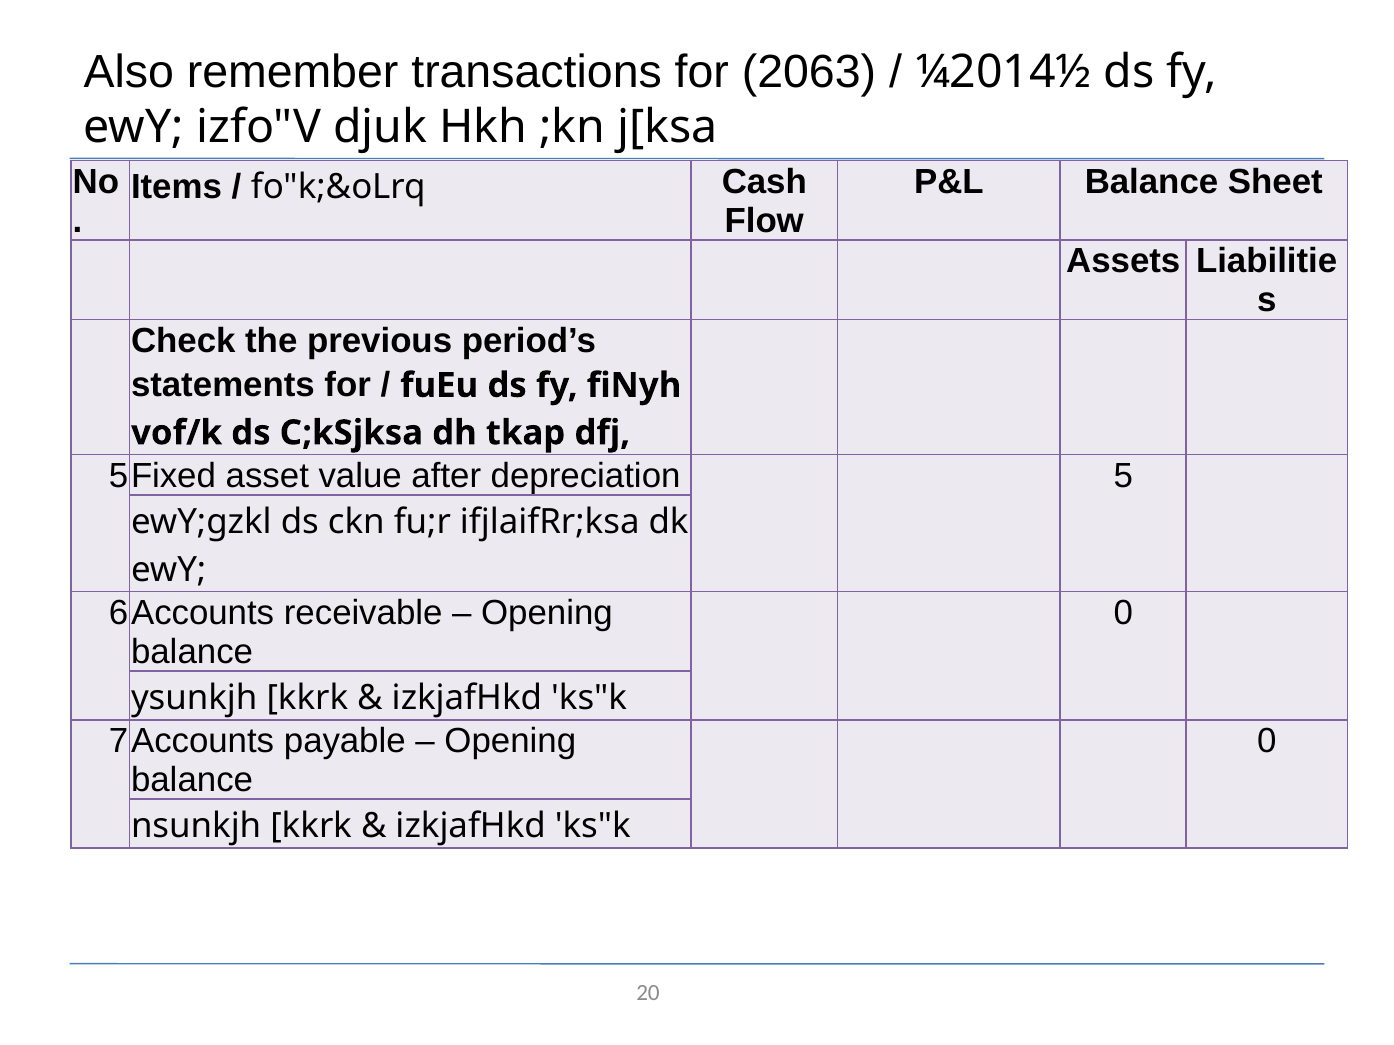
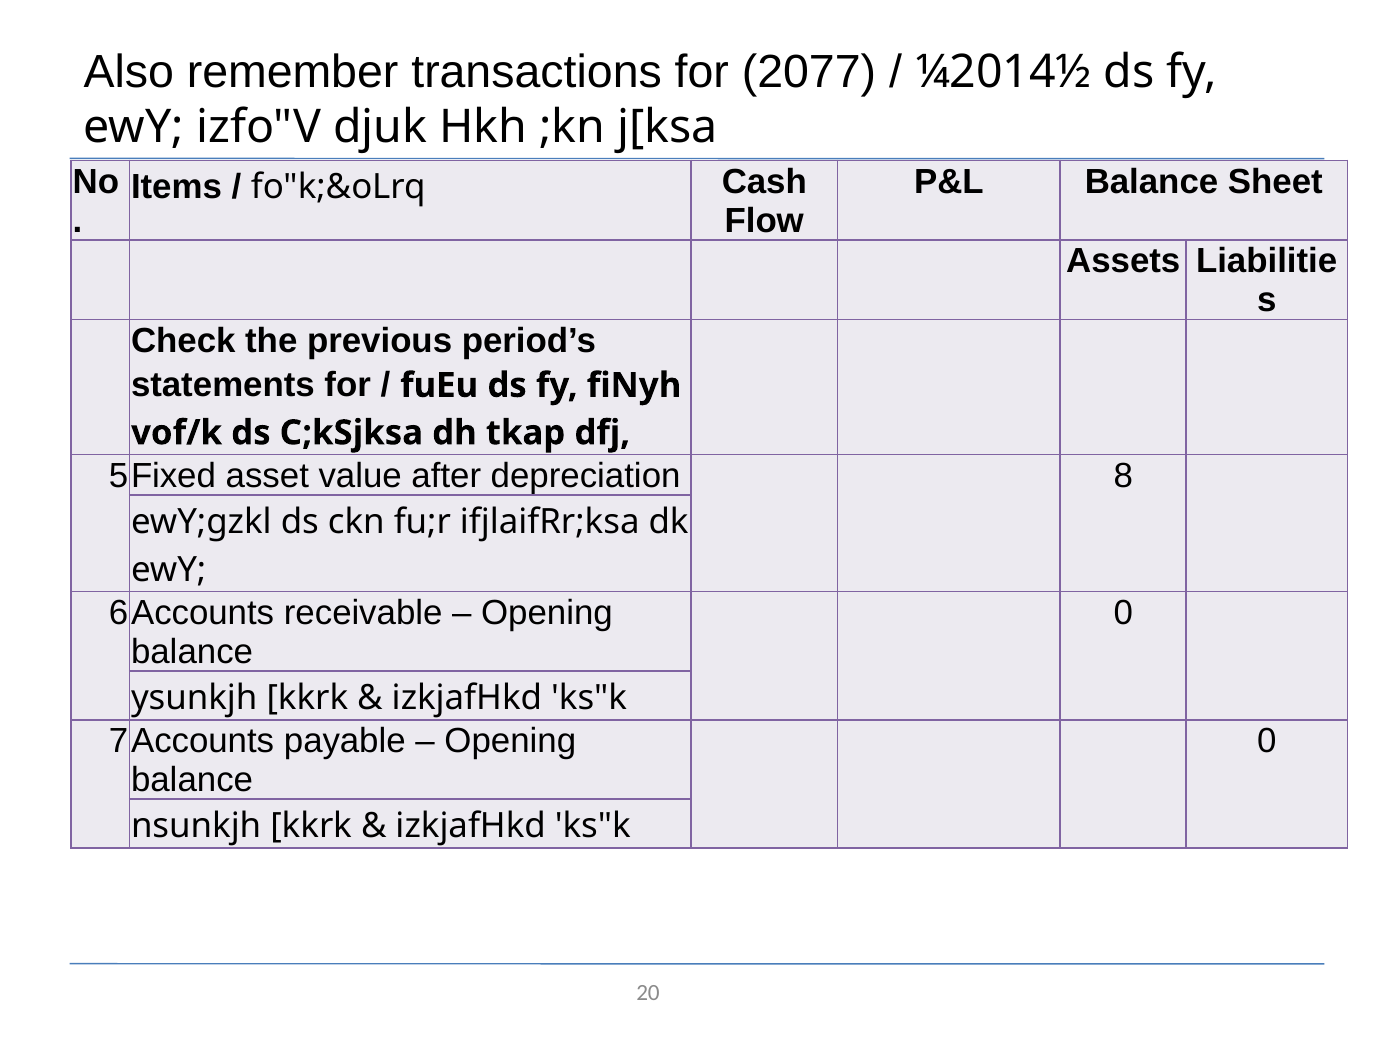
2063: 2063 -> 2077 (809, 72)
5: 5 -> 8 (1123, 476)
